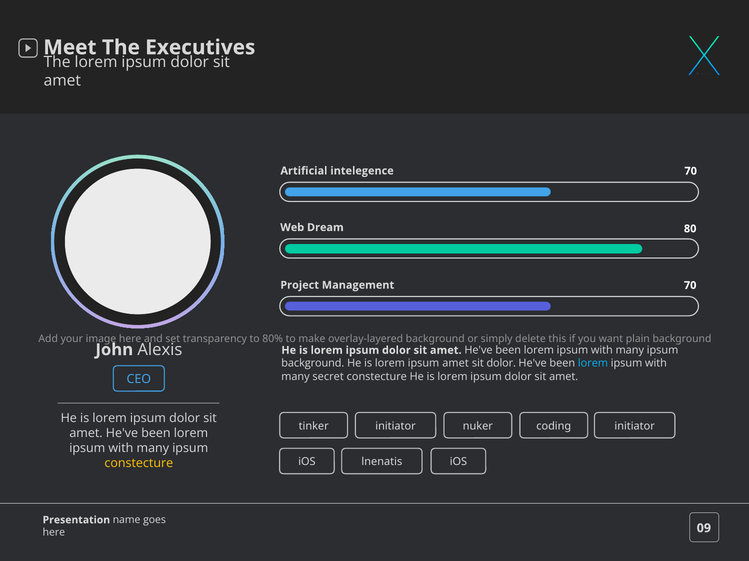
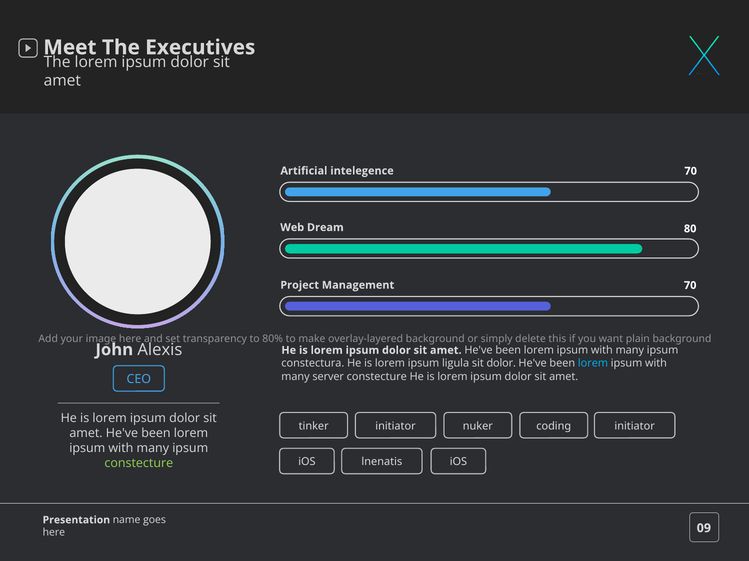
background: background -> constectura (313, 364)
ipsum amet: amet -> ligula (456, 364)
secret: secret -> server (328, 377)
constecture colour: yellow -> light green (139, 464)
